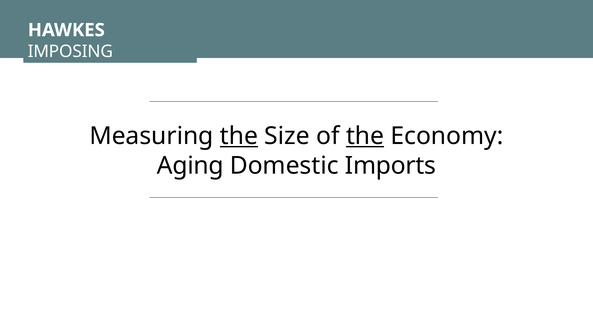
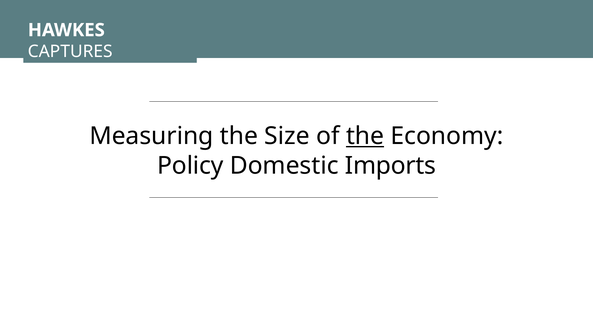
IMPOSING: IMPOSING -> CAPTURES (70, 52)
the underline: present -> none (239, 136)
Aging: Aging -> Policy (190, 166)
